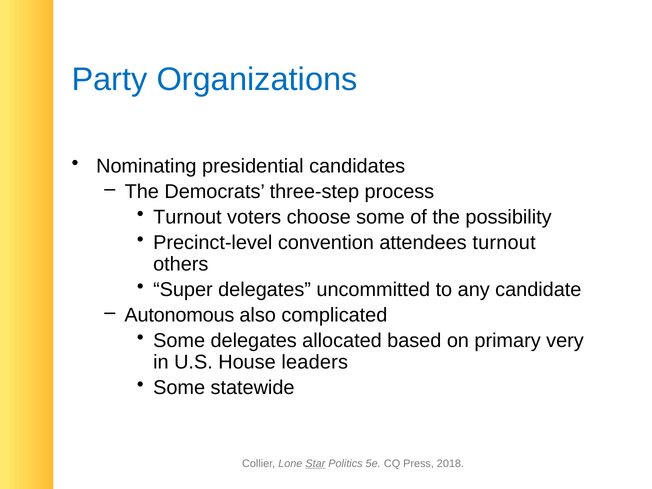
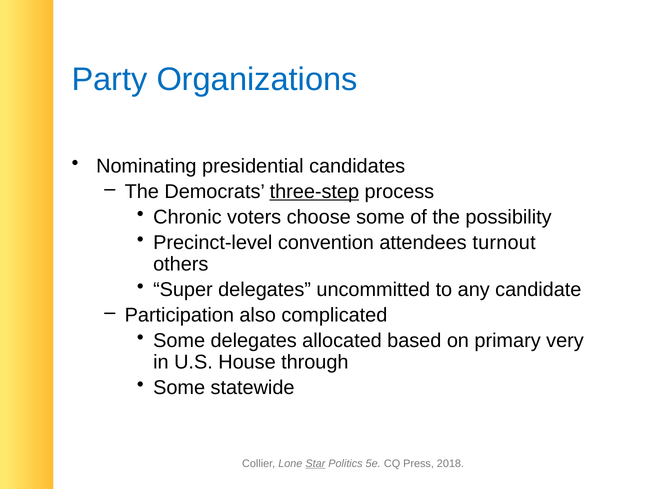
three-step underline: none -> present (314, 192)
Turnout: Turnout -> Chronic (187, 217)
Autonomous: Autonomous -> Participation (179, 315)
leaders: leaders -> through (315, 362)
